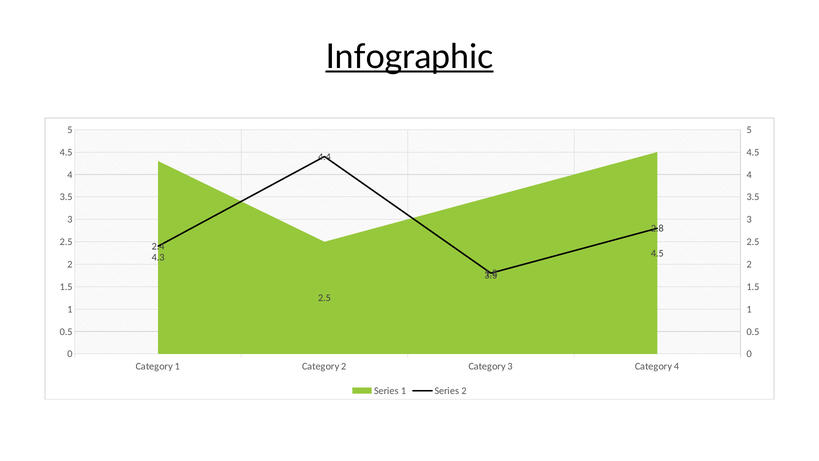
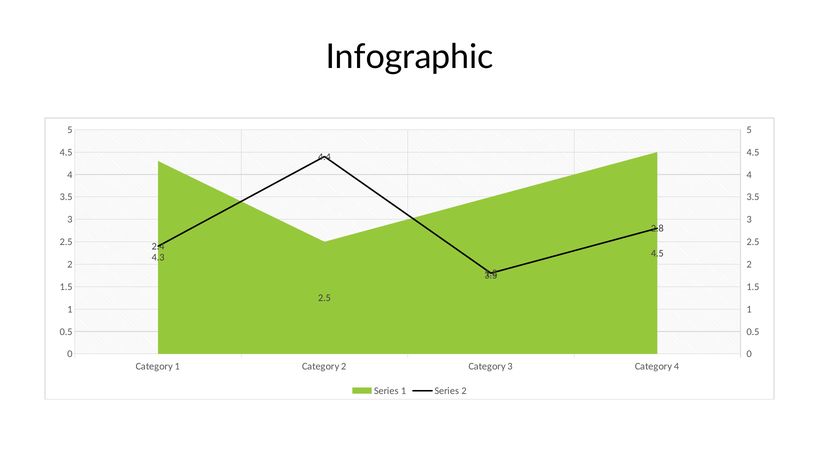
Infographic underline: present -> none (410, 57)
